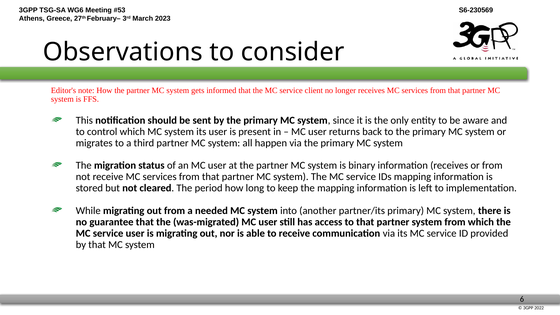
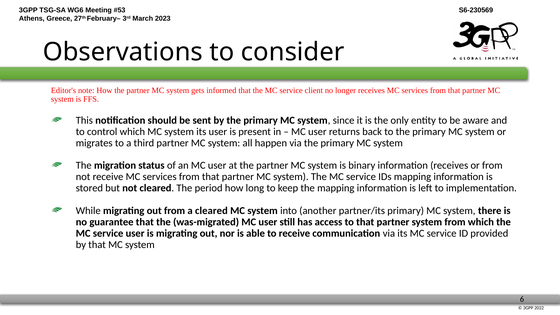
a needed: needed -> cleared (211, 211)
